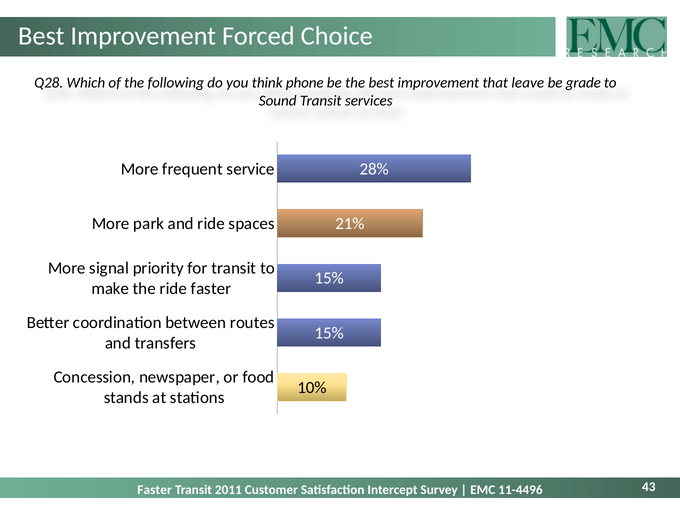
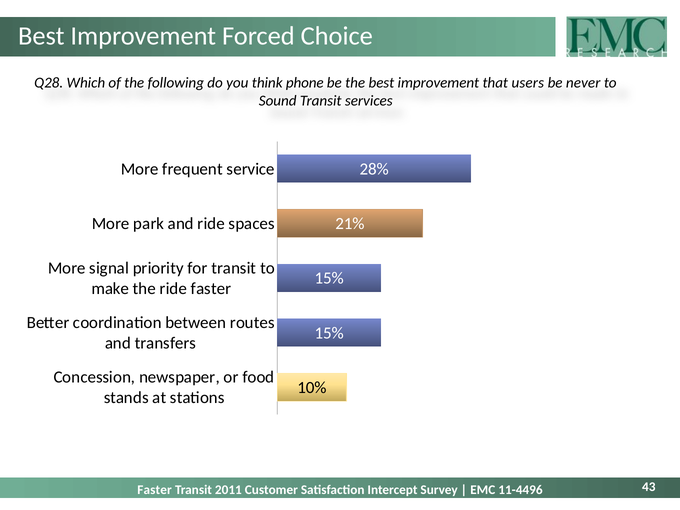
leave: leave -> users (528, 83)
grade: grade -> never (583, 83)
